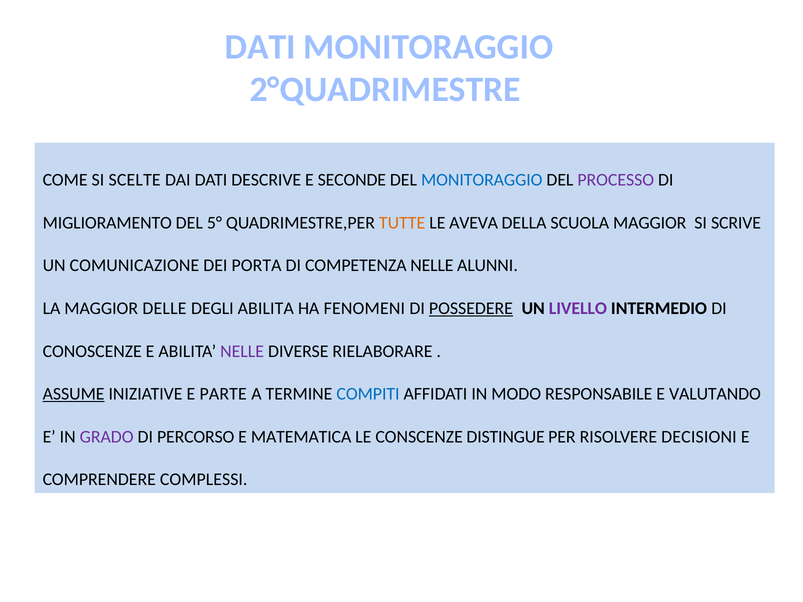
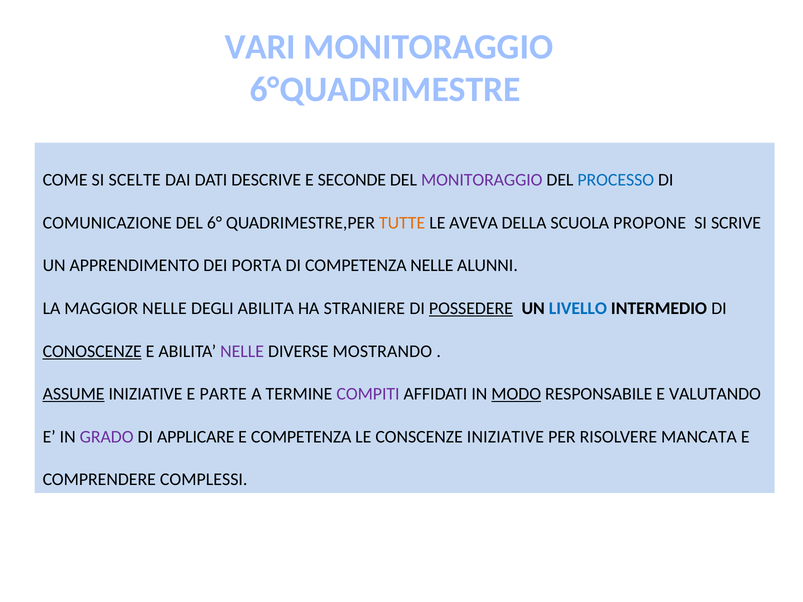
DATI: DATI -> VARI (260, 47)
2°QUADRIMESTRE: 2°QUADRIMESTRE -> 6°QUADRIMESTRE (385, 90)
MONITORAGGIO colour: blue -> purple (482, 180)
PROCESSO colour: purple -> blue (616, 180)
MIGLIORAMENTO: MIGLIORAMENTO -> COMUNICAZIONE (107, 223)
5°: 5° -> 6° (214, 223)
SCUOLA MAGGIOR: MAGGIOR -> PROPONE (650, 223)
COMUNICAZIONE: COMUNICAZIONE -> APPRENDIMENTO (134, 266)
MAGGIOR DELLE: DELLE -> NELLE (164, 309)
FENOMENI: FENOMENI -> STRANIERE (364, 309)
LIVELLO colour: purple -> blue (578, 309)
CONOSCENZE underline: none -> present (92, 351)
RIELABORARE: RIELABORARE -> MOSTRANDO (382, 351)
COMPITI colour: blue -> purple (368, 394)
MODO underline: none -> present (516, 394)
PERCORSO: PERCORSO -> APPLICARE (196, 437)
E MATEMATICA: MATEMATICA -> COMPETENZA (301, 437)
CONSCENZE DISTINGUE: DISTINGUE -> INIZIATIVE (505, 437)
DECISIONI: DECISIONI -> MANCATA (699, 437)
